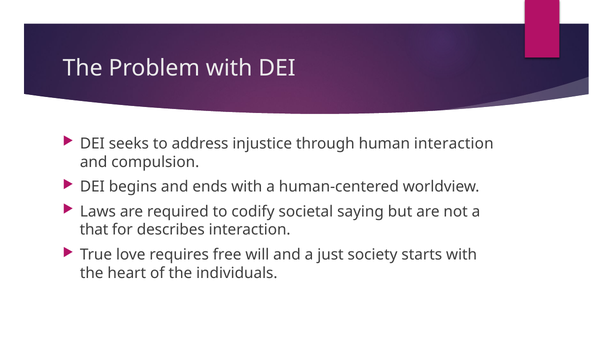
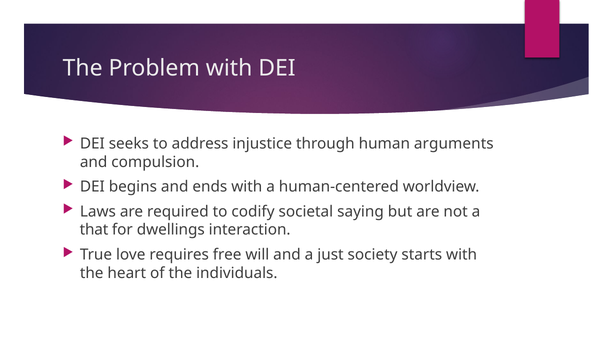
human interaction: interaction -> arguments (454, 143)
describes: describes -> dwellings (171, 230)
